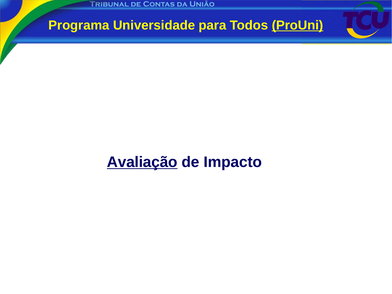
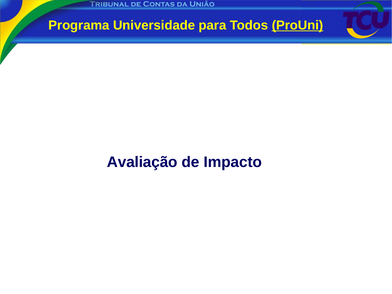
Avaliação underline: present -> none (142, 162)
